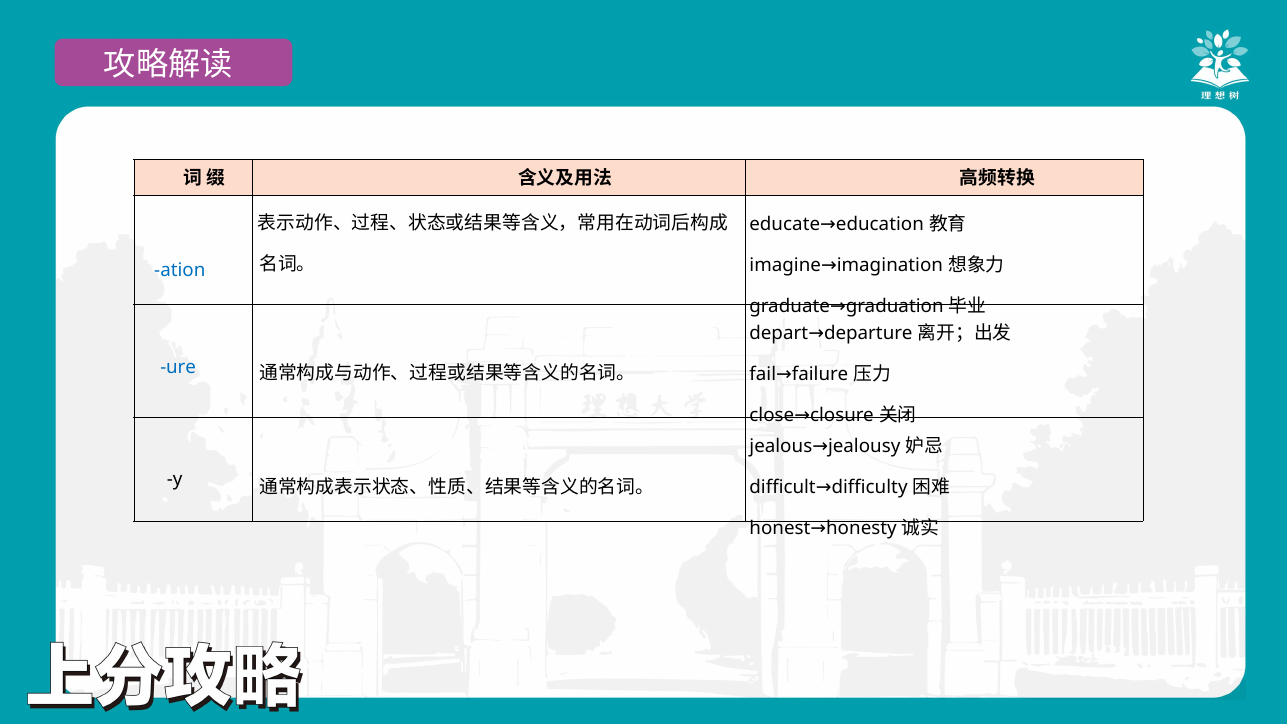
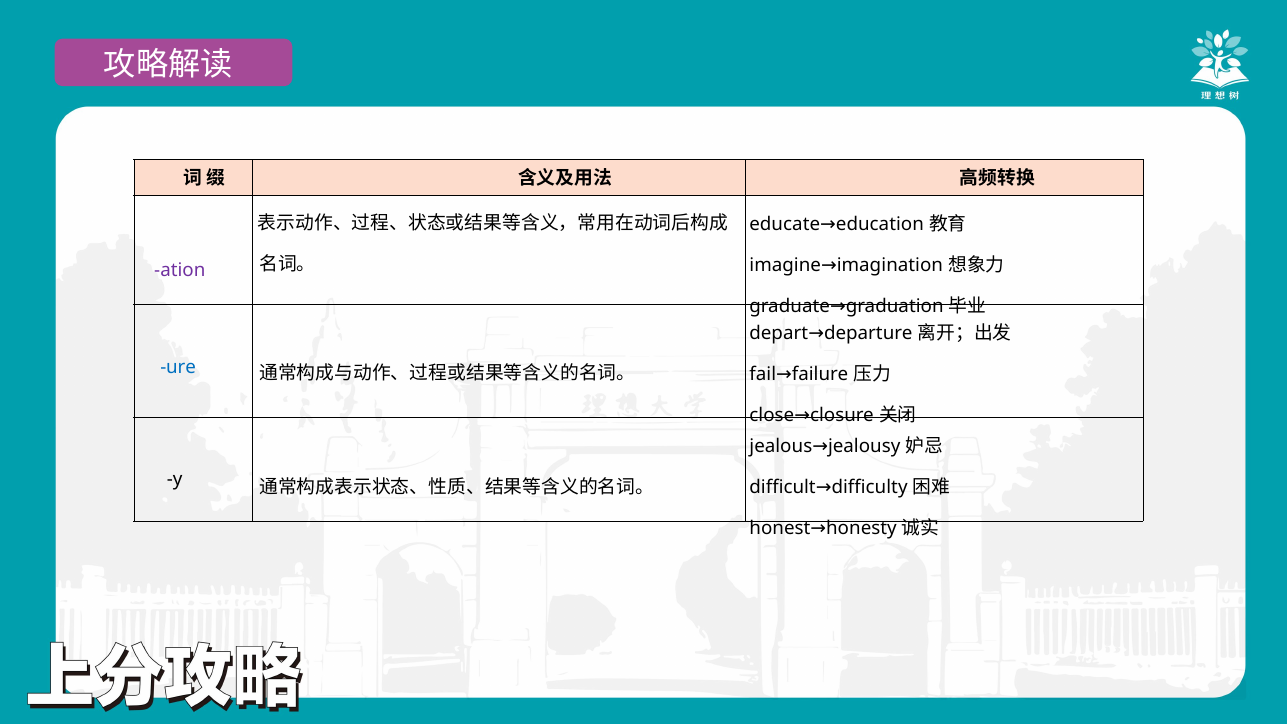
ation colour: blue -> purple (180, 270)
